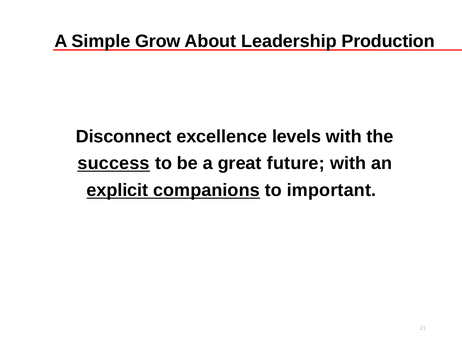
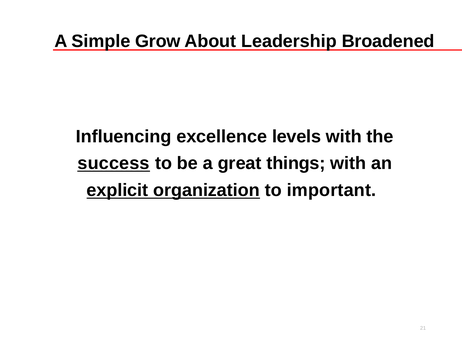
Production: Production -> Broadened (388, 41)
Disconnect: Disconnect -> Influencing (124, 137)
future: future -> things (296, 164)
companions: companions -> organization (206, 191)
